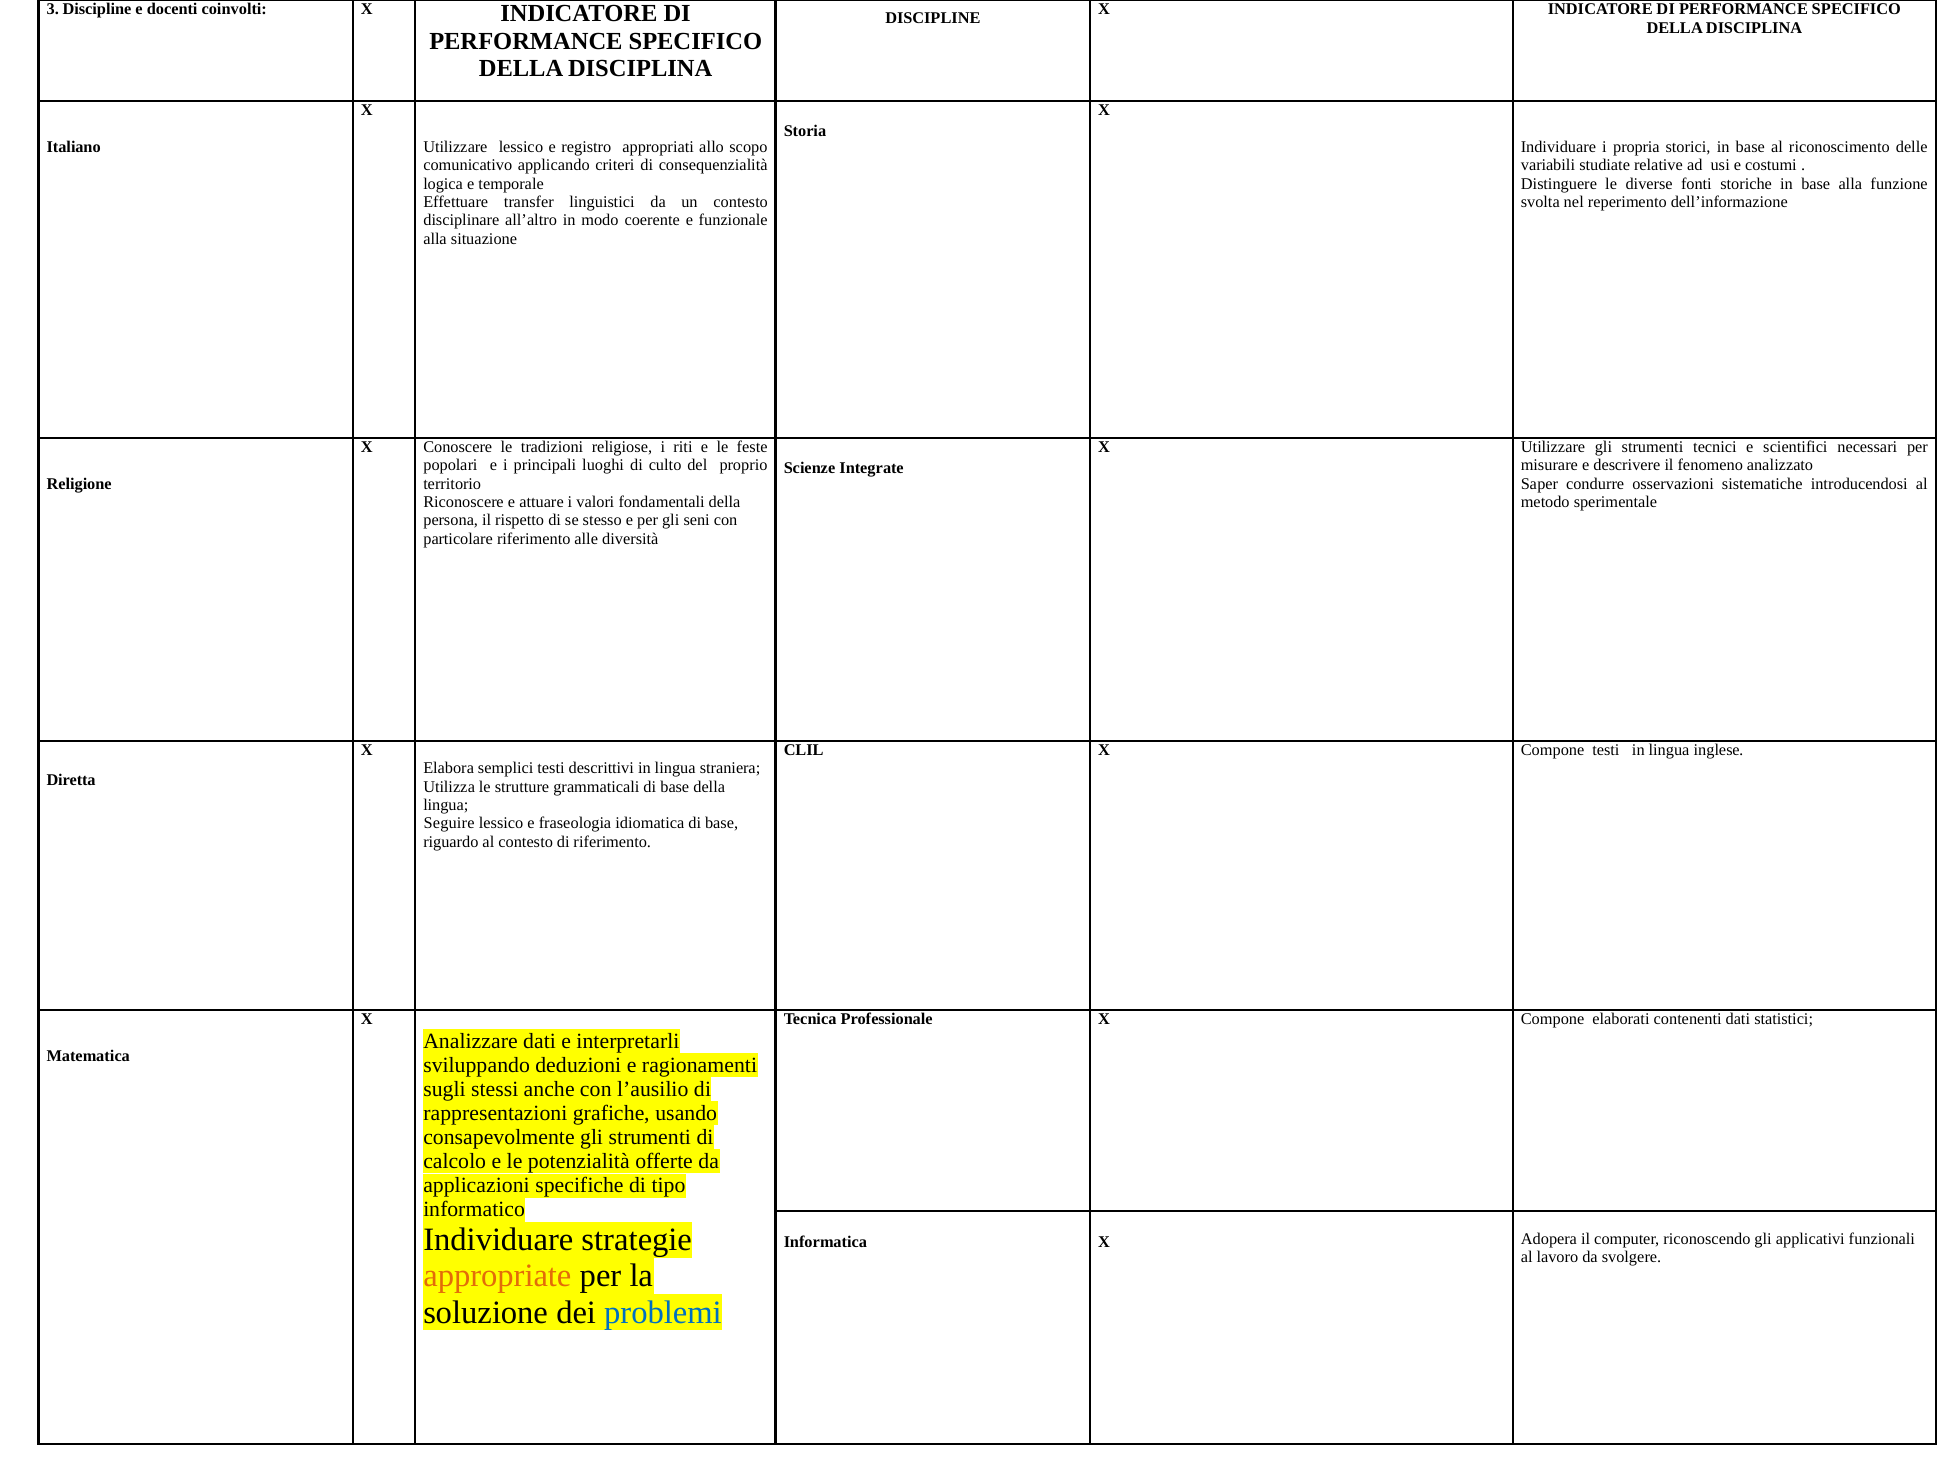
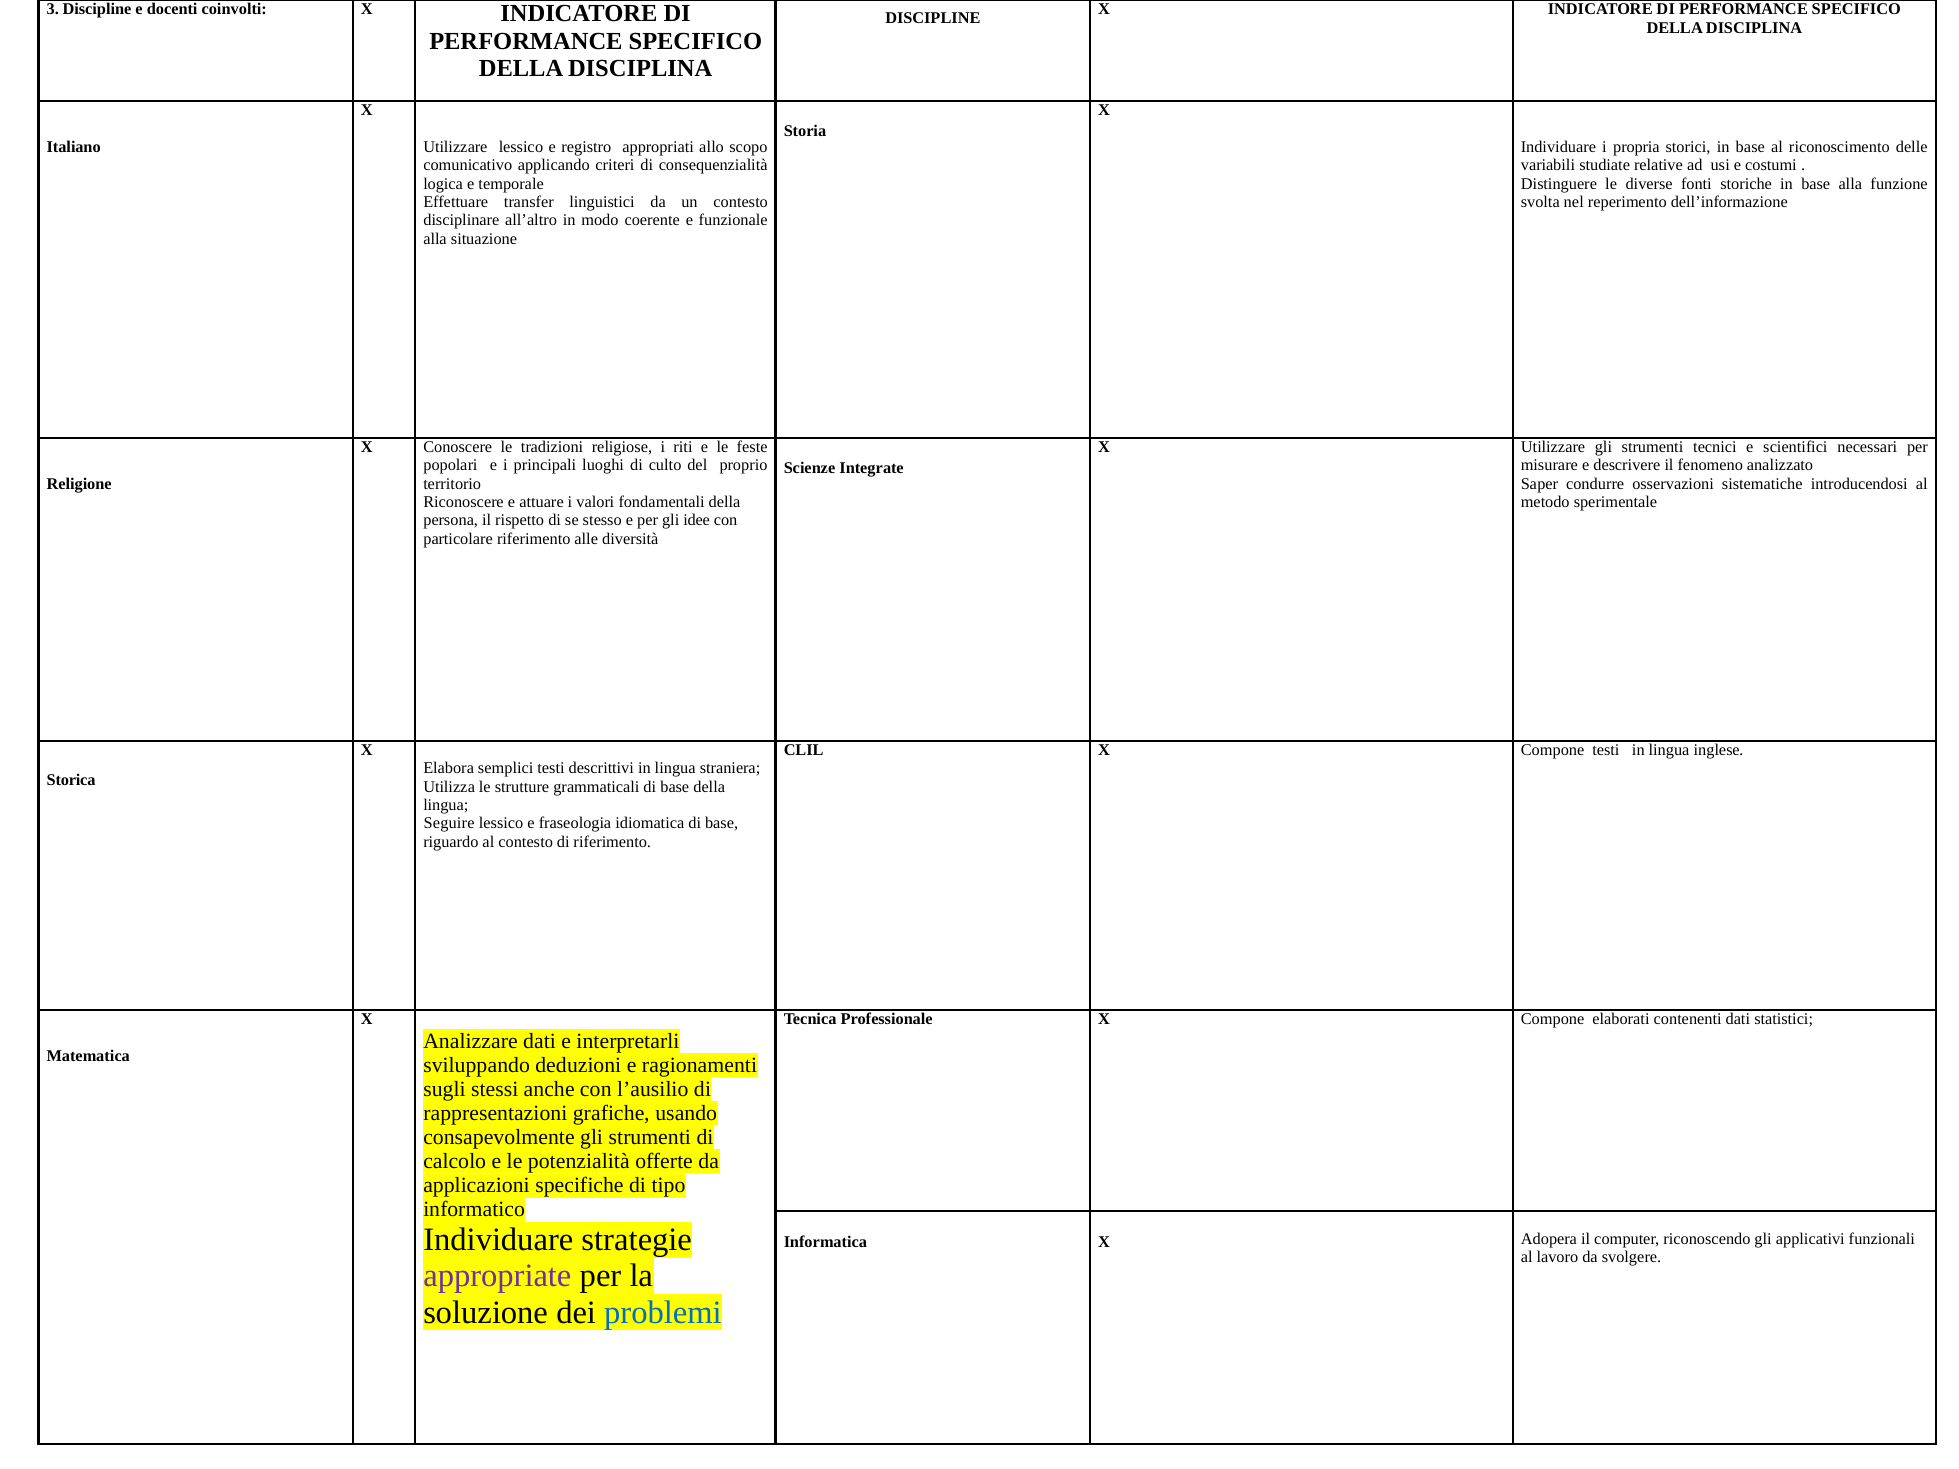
seni: seni -> idee (697, 521)
Diretta: Diretta -> Storica (71, 781)
appropriate colour: orange -> purple (497, 1276)
